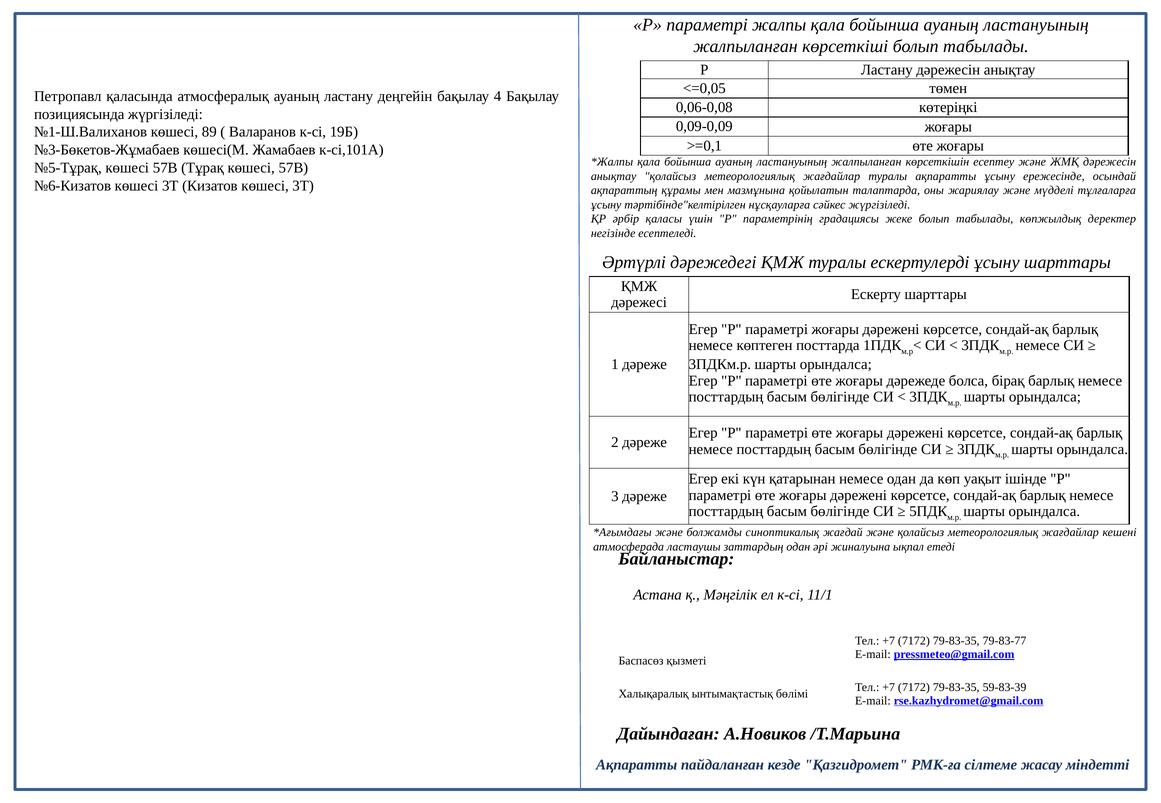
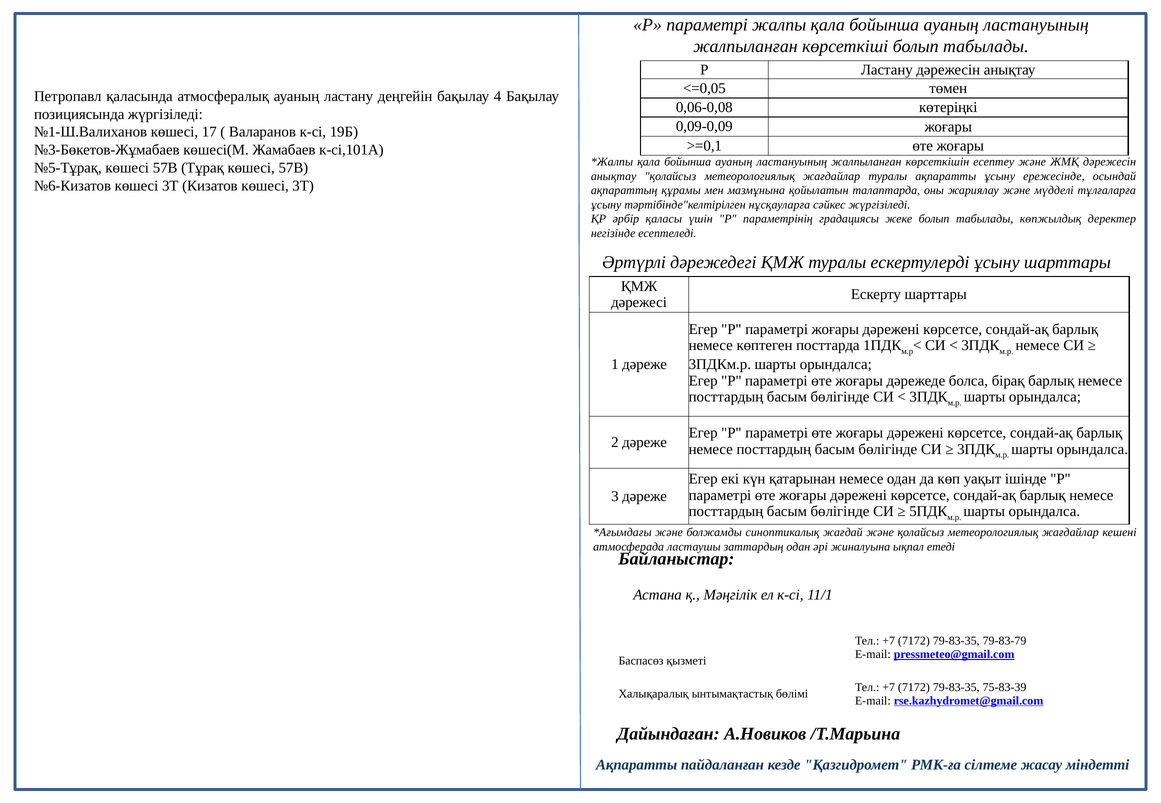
89: 89 -> 17 (209, 132)
79-83-77: 79-83-77 -> 79-83-79 (1005, 642)
59-83-39: 59-83-39 -> 75-83-39 (1005, 688)
